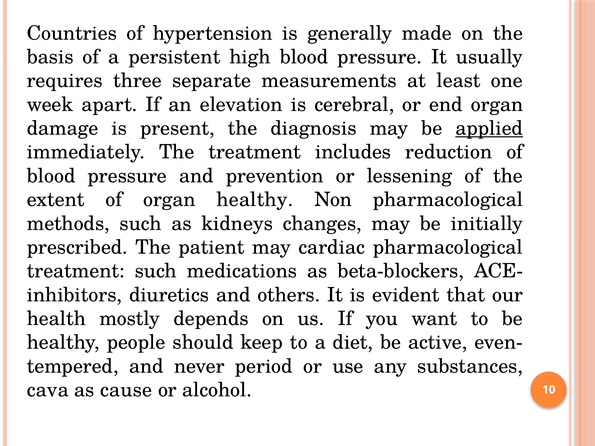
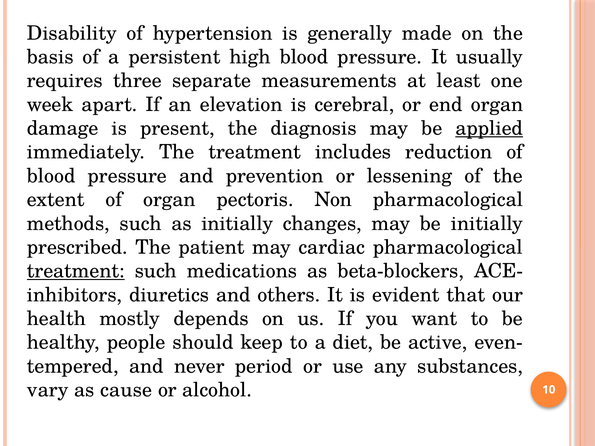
Countries: Countries -> Disability (72, 33)
organ healthy: healthy -> pectoris (255, 200)
as kidneys: kidneys -> initially (237, 224)
treatment underline: none -> present (76, 271)
cava: cava -> vary (48, 390)
